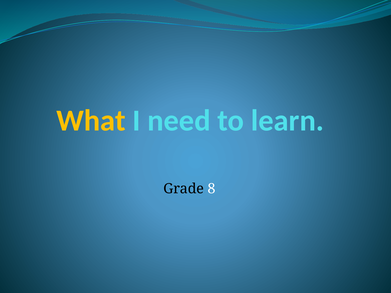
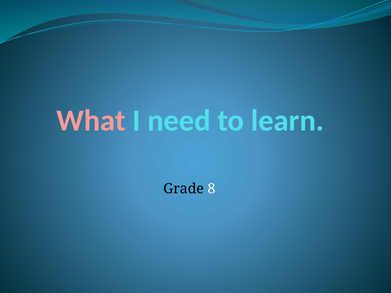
What colour: yellow -> pink (91, 121)
